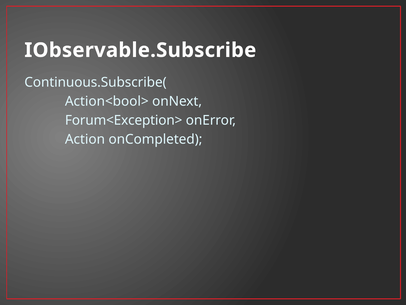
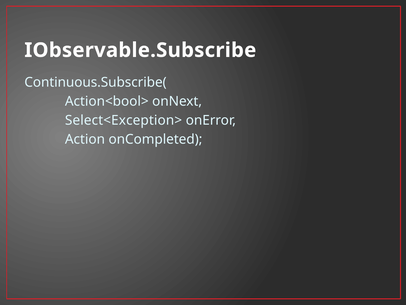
Forum<Exception>: Forum<Exception> -> Select<Exception> (124, 120)
